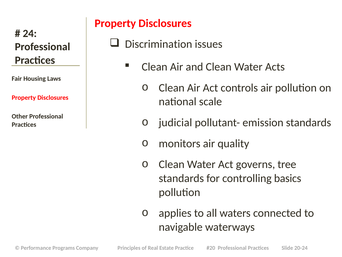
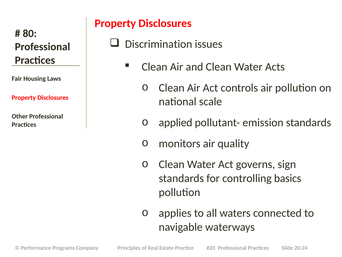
24: 24 -> 80 (30, 33)
judicial: judicial -> applied (176, 122)
tree: tree -> sign (287, 164)
